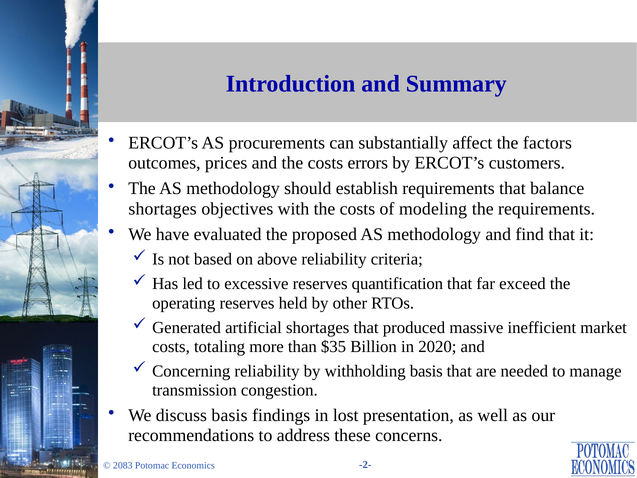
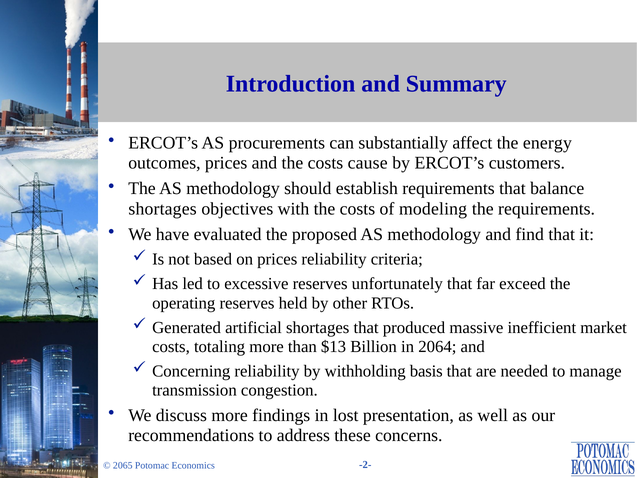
factors: factors -> energy (547, 143)
errors: errors -> cause (368, 163)
on above: above -> prices (277, 259)
quantification: quantification -> unfortunately (397, 284)
$35: $35 -> $13 (334, 346)
2020: 2020 -> 2064 (437, 346)
discuss basis: basis -> more (230, 415)
2083: 2083 -> 2065 (123, 465)
